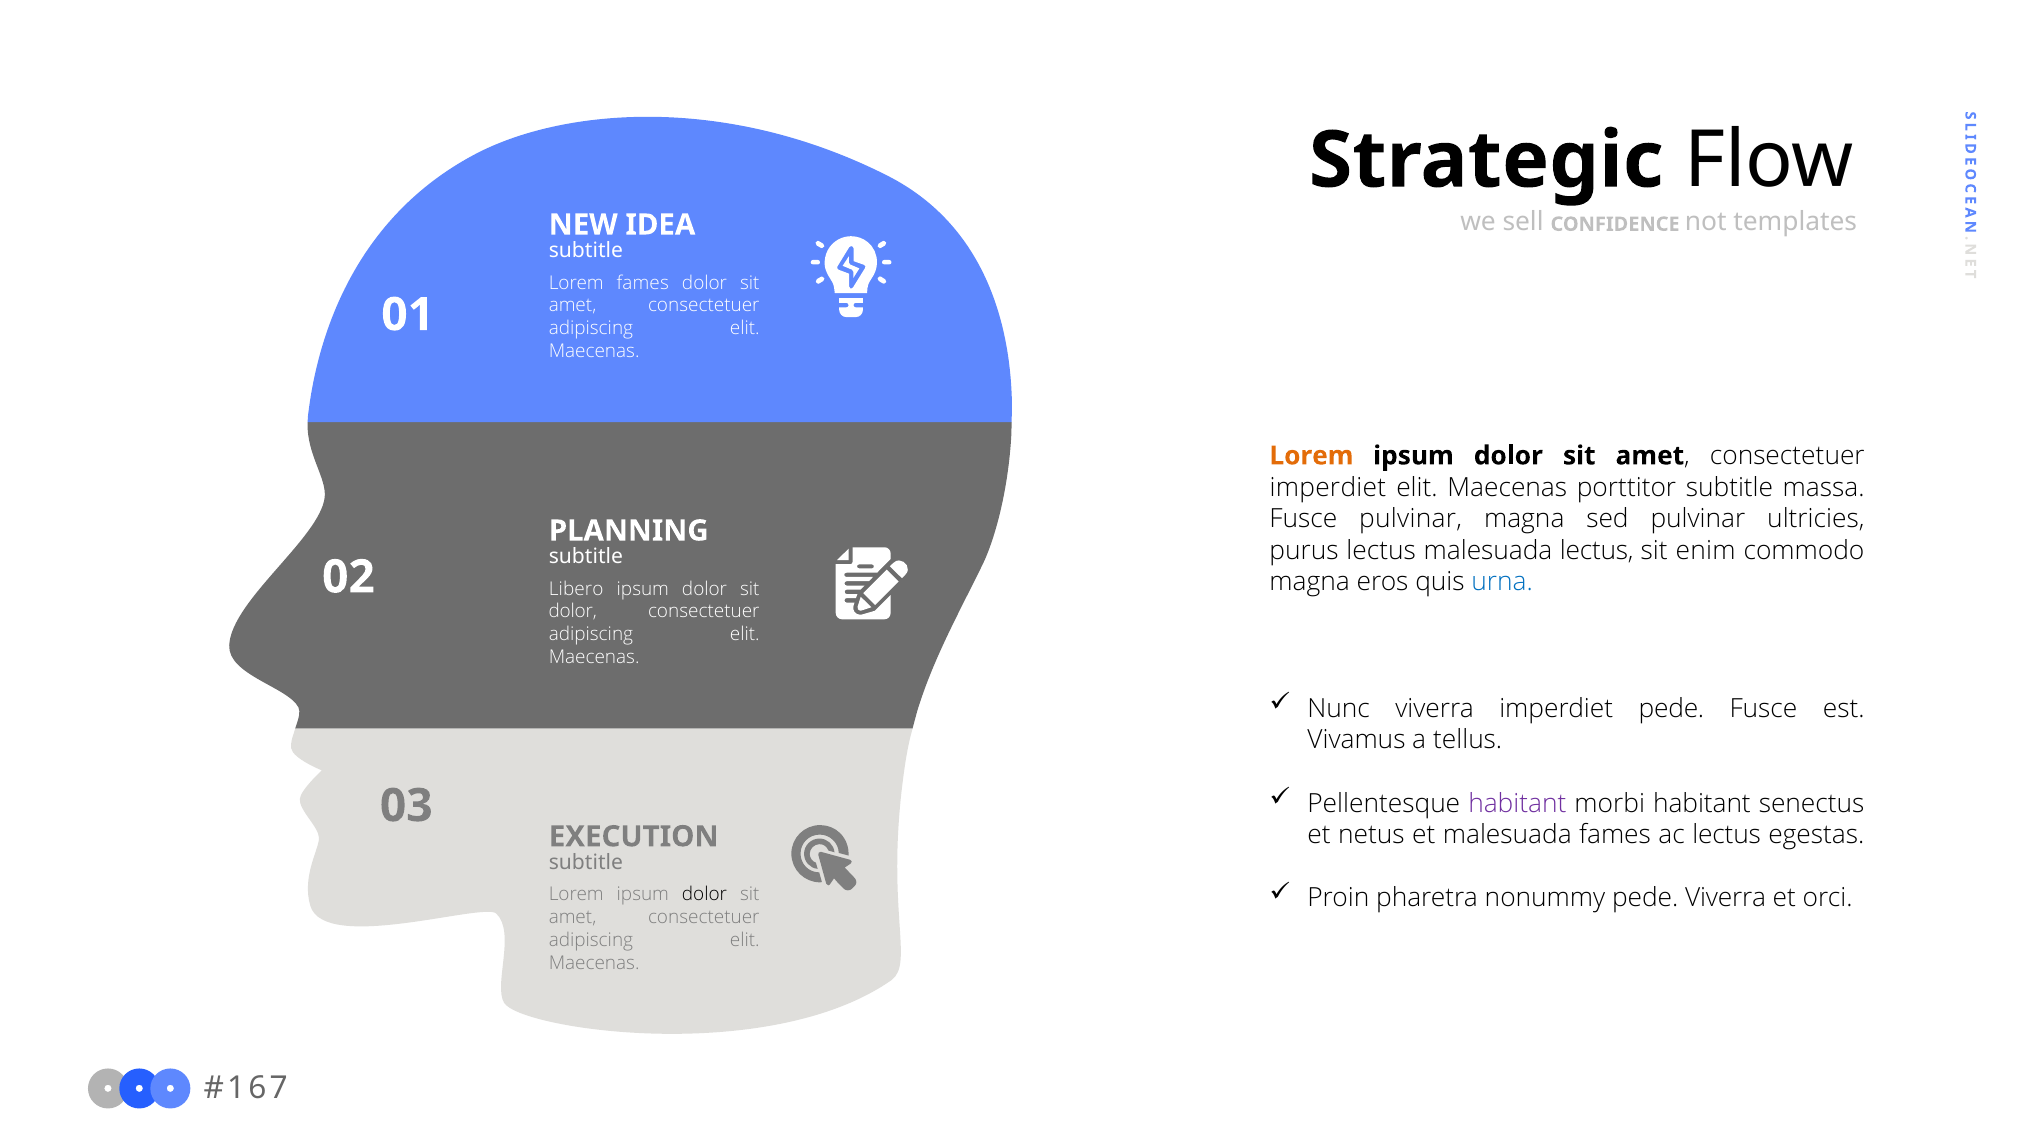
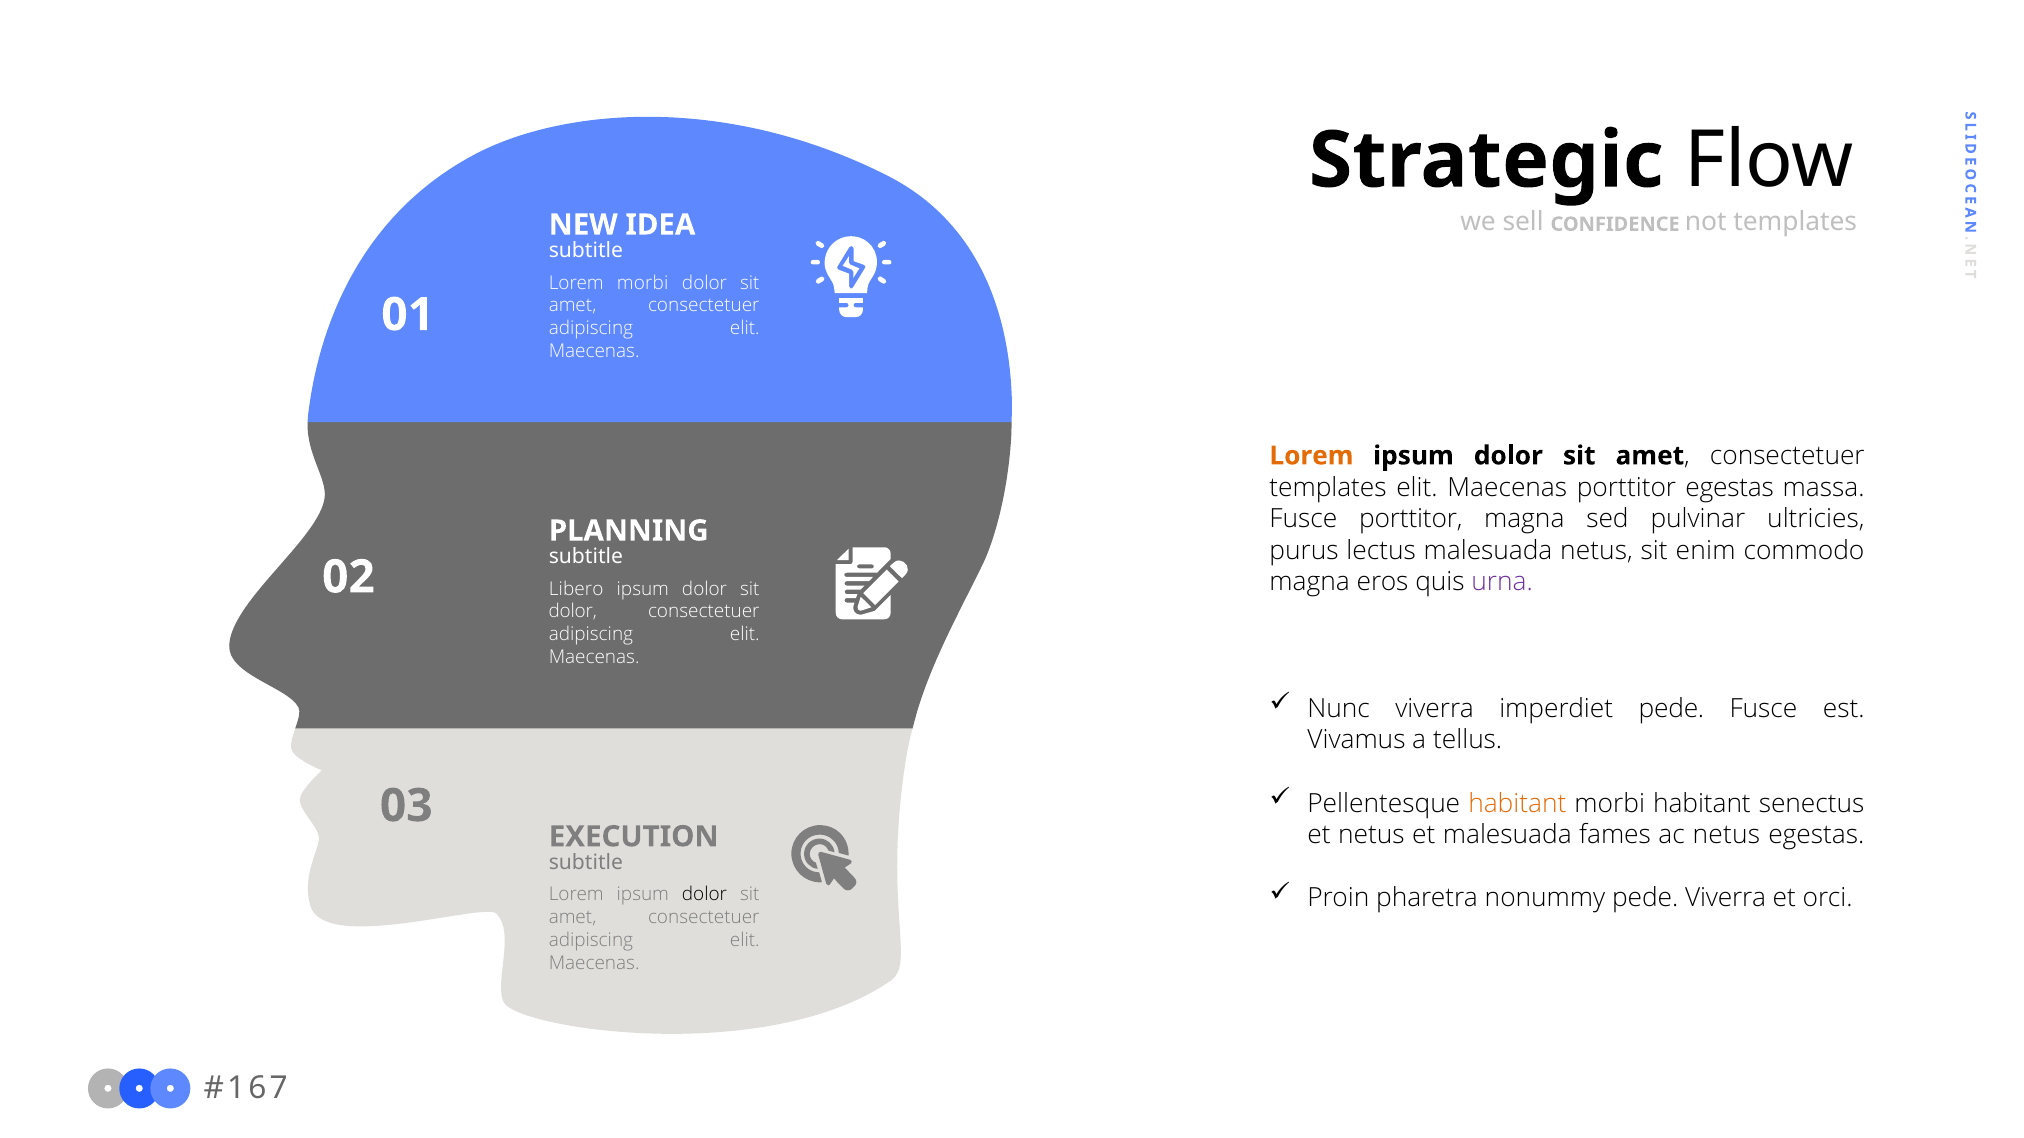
Lorem fames: fames -> morbi (643, 283)
imperdiet: imperdiet -> templates (1328, 488)
porttitor subtitle: subtitle -> egestas (1730, 488)
Fusce pulvinar: pulvinar -> porttitor (1411, 519)
malesuada lectus: lectus -> netus (1597, 551)
urna colour: blue -> purple (1502, 582)
habitant colour: purple -> orange (1517, 804)
ac lectus: lectus -> netus (1726, 835)
